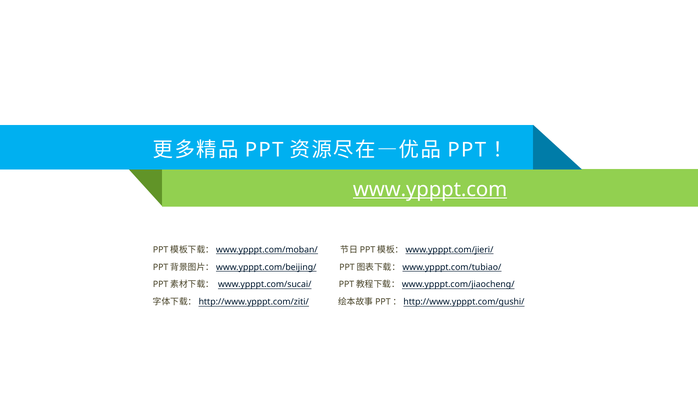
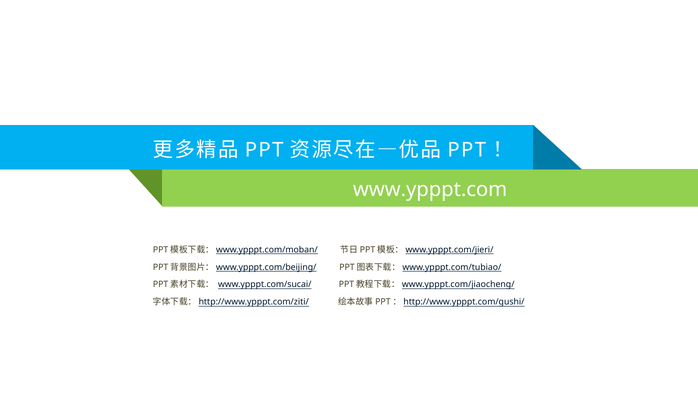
www.ypppt.com underline: present -> none (430, 189)
